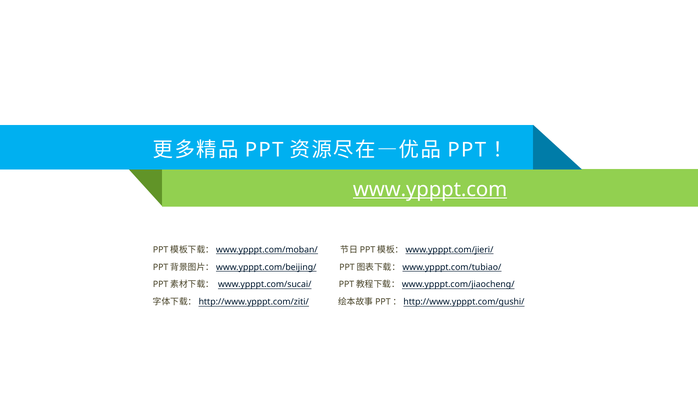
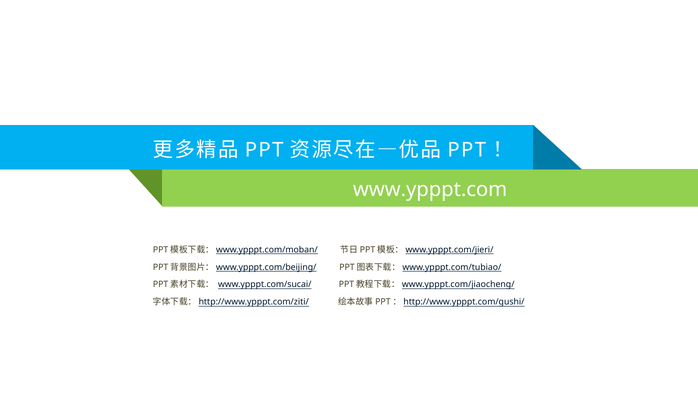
www.ypppt.com underline: present -> none (430, 189)
